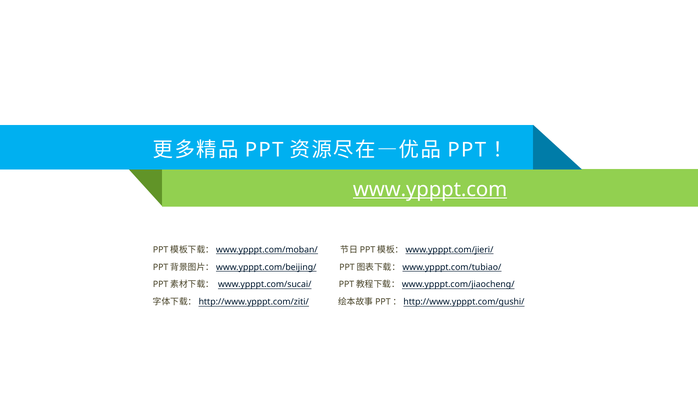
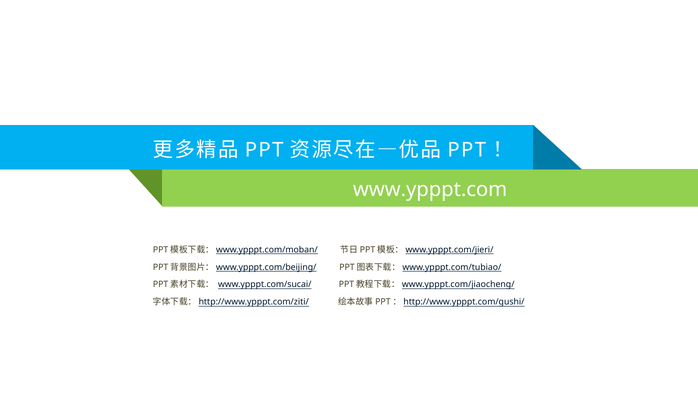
www.ypppt.com underline: present -> none (430, 189)
